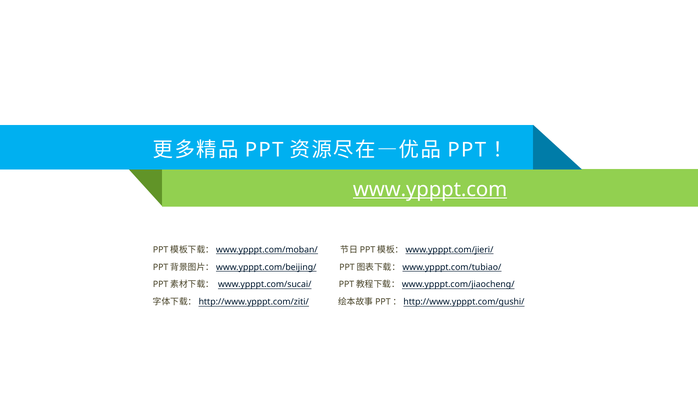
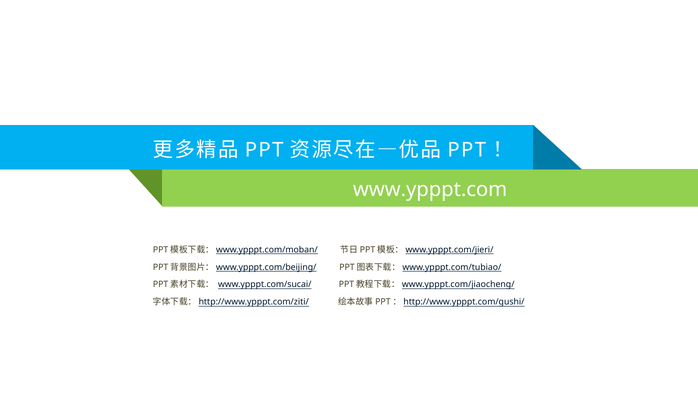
www.ypppt.com underline: present -> none (430, 189)
